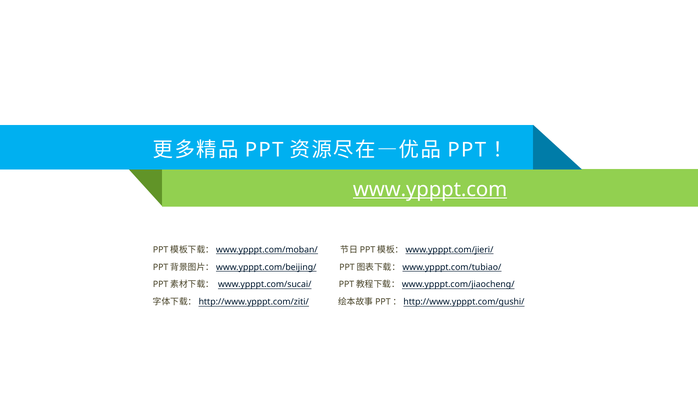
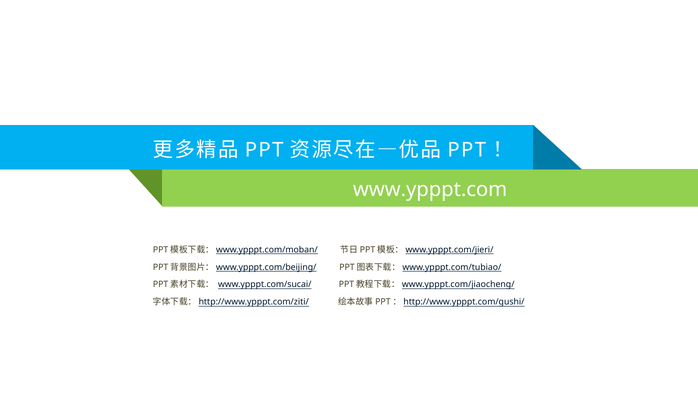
www.ypppt.com underline: present -> none (430, 189)
